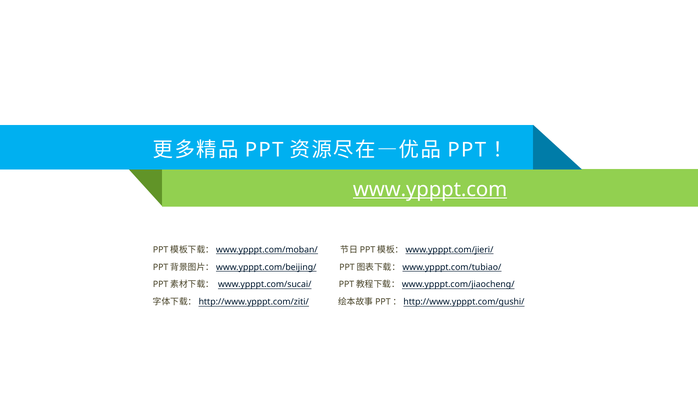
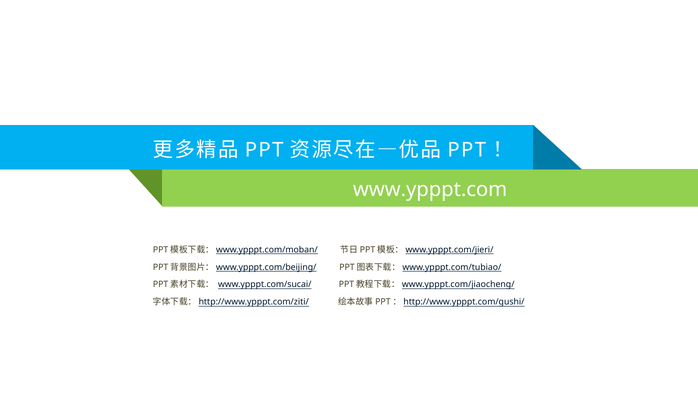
www.ypppt.com underline: present -> none (430, 189)
